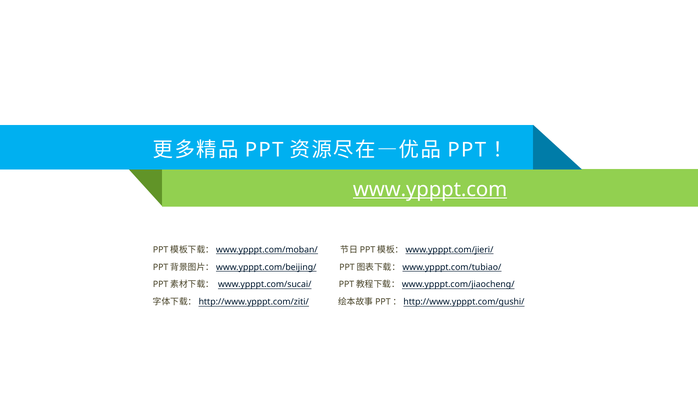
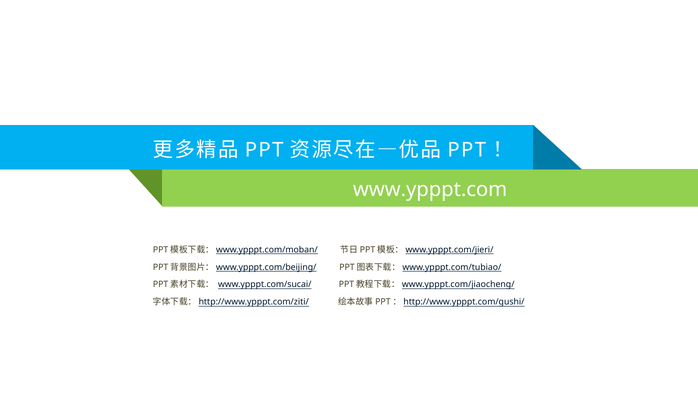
www.ypppt.com underline: present -> none (430, 189)
